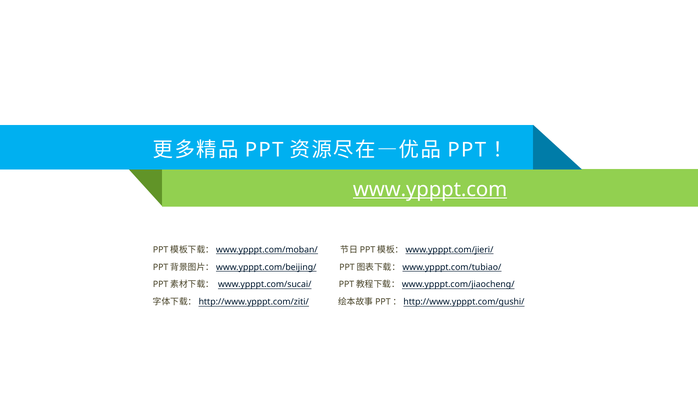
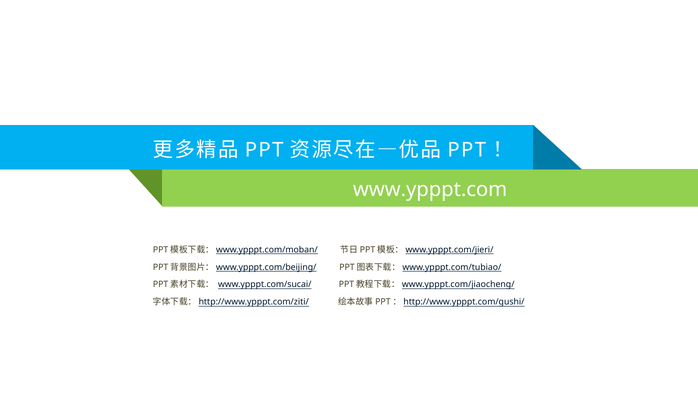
www.ypppt.com underline: present -> none (430, 189)
